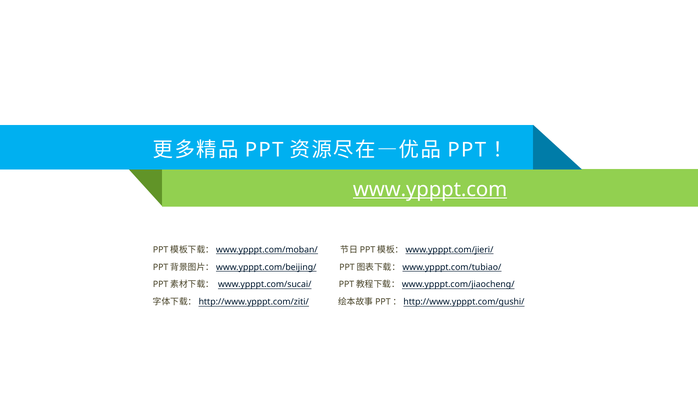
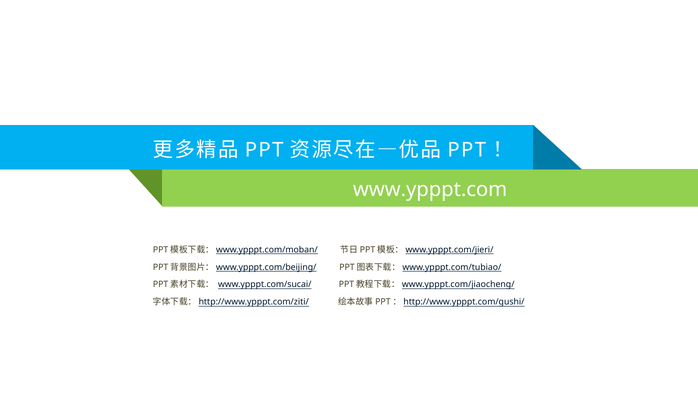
www.ypppt.com underline: present -> none (430, 189)
